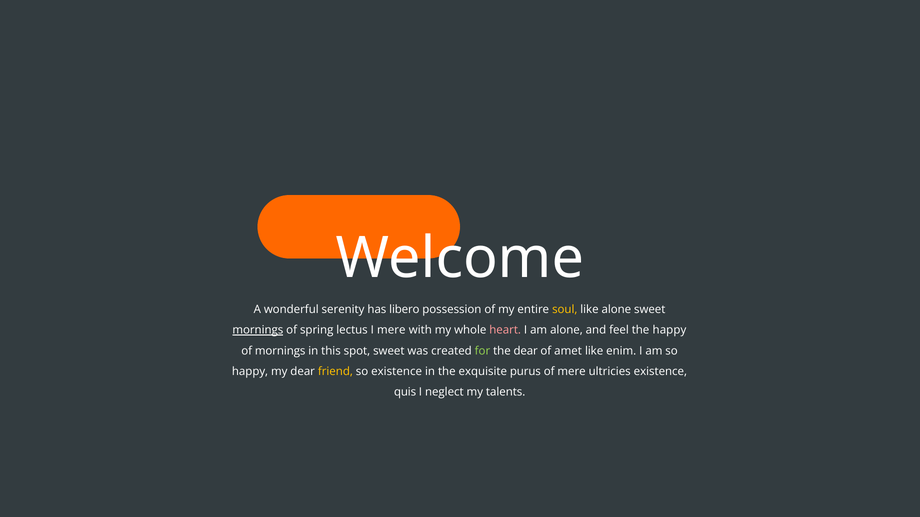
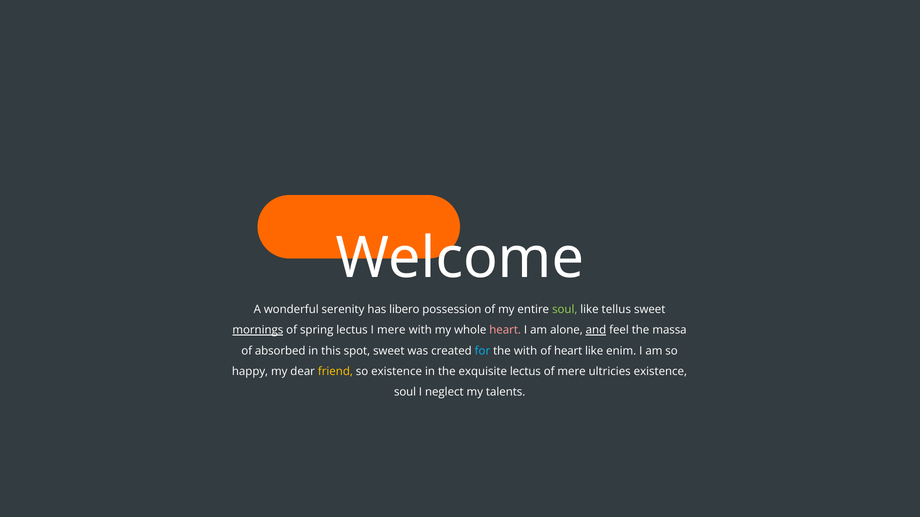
soul colour: yellow -> light green (565, 310)
like alone: alone -> tellus (616, 310)
and underline: none -> present (596, 330)
the happy: happy -> massa (670, 330)
of mornings: mornings -> absorbed (280, 351)
for colour: light green -> light blue (482, 351)
the dear: dear -> with (526, 351)
of amet: amet -> heart (568, 351)
exquisite purus: purus -> lectus (525, 372)
quis: quis -> soul (405, 392)
